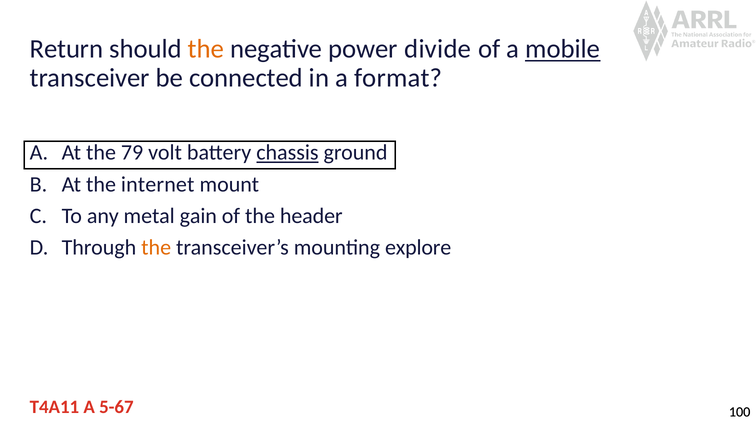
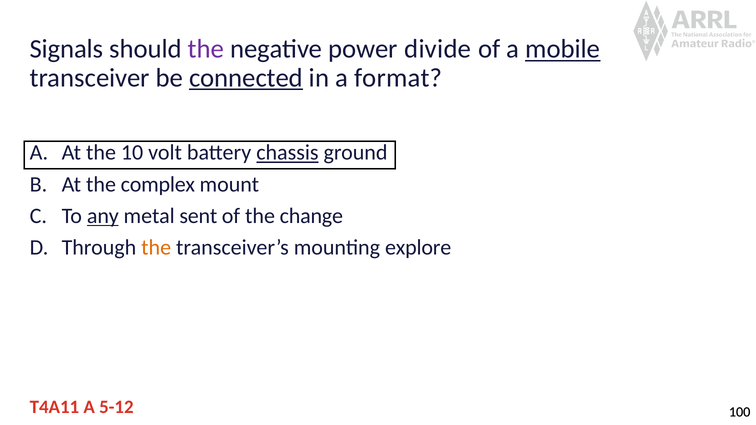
Return: Return -> Signals (66, 49)
the colour: orange -> purple (206, 49)
connected underline: none -> present (246, 78)
79: 79 -> 10 (132, 153)
internet: internet -> complex (158, 184)
any underline: none -> present (103, 216)
gain: gain -> sent (198, 216)
header: header -> change (311, 216)
5-67: 5-67 -> 5-12 (116, 407)
